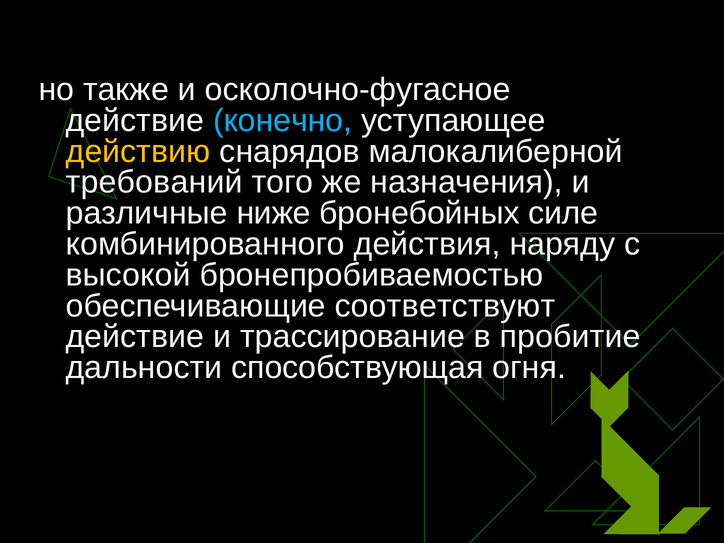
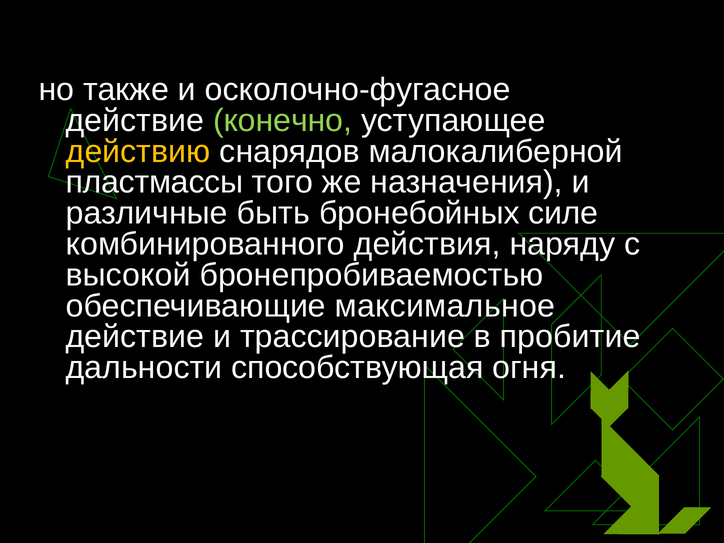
конечно colour: light blue -> light green (283, 121)
требований: требований -> пластмассы (154, 182)
ниже: ниже -> быть (273, 213)
соответствуют: соответствуют -> максимальное (445, 306)
